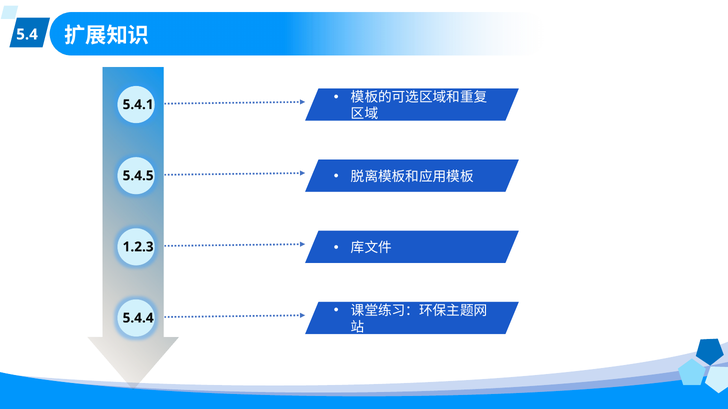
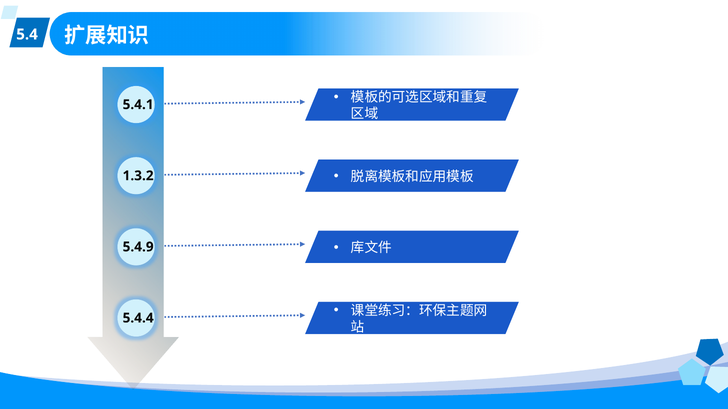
5.4.5: 5.4.5 -> 1.3.2 (138, 176)
1.2.3: 1.2.3 -> 5.4.9 (138, 247)
